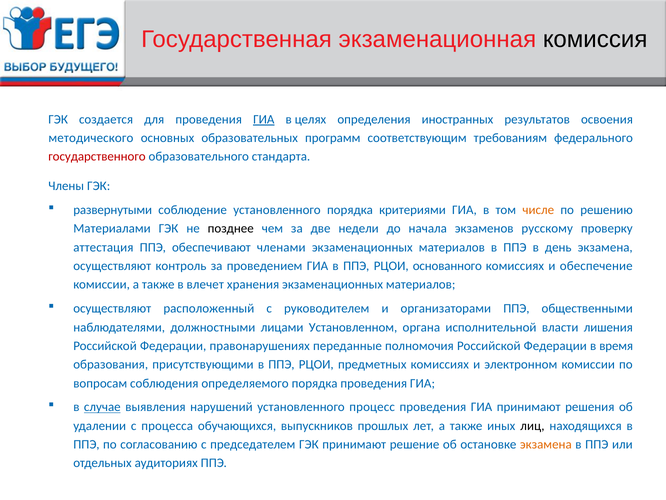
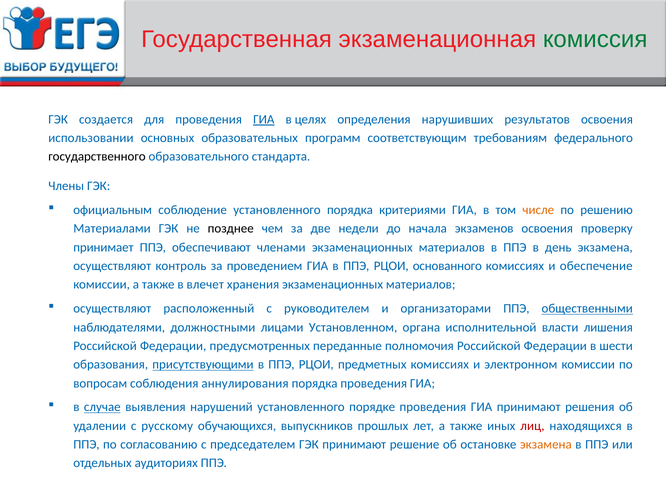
комиссия colour: black -> green (595, 39)
иностранных: иностранных -> нарушивших (457, 119)
методического: методического -> использовании (91, 138)
государственного colour: red -> black (97, 156)
развернутыми: развернутыми -> официальным (113, 210)
экзаменов русскому: русскому -> освоения (547, 228)
аттестация: аттестация -> принимает (103, 247)
общественными underline: none -> present (587, 308)
правонарушениях: правонарушениях -> предусмотренных (260, 346)
время: время -> шести (616, 346)
присутствующими underline: none -> present (203, 364)
определяемого: определяемого -> аннулирования (245, 383)
процесс: процесс -> порядке (372, 407)
процесса: процесса -> русскому (167, 425)
лиц colour: black -> red (532, 425)
